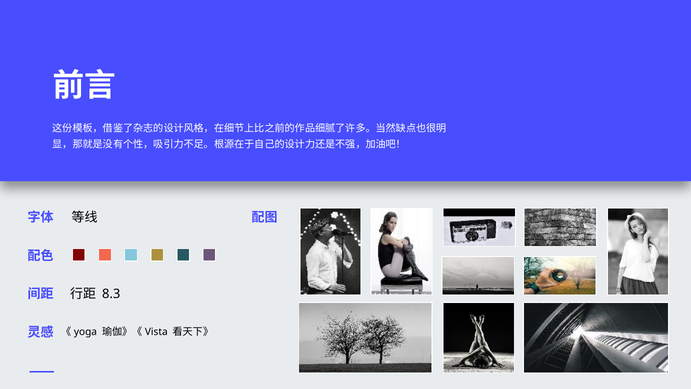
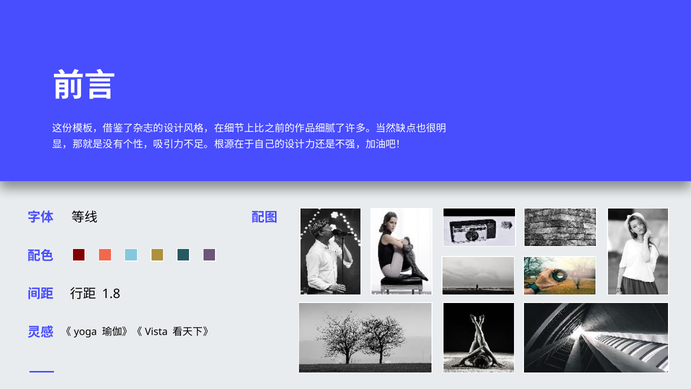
8.3: 8.3 -> 1.8 (111, 294)
